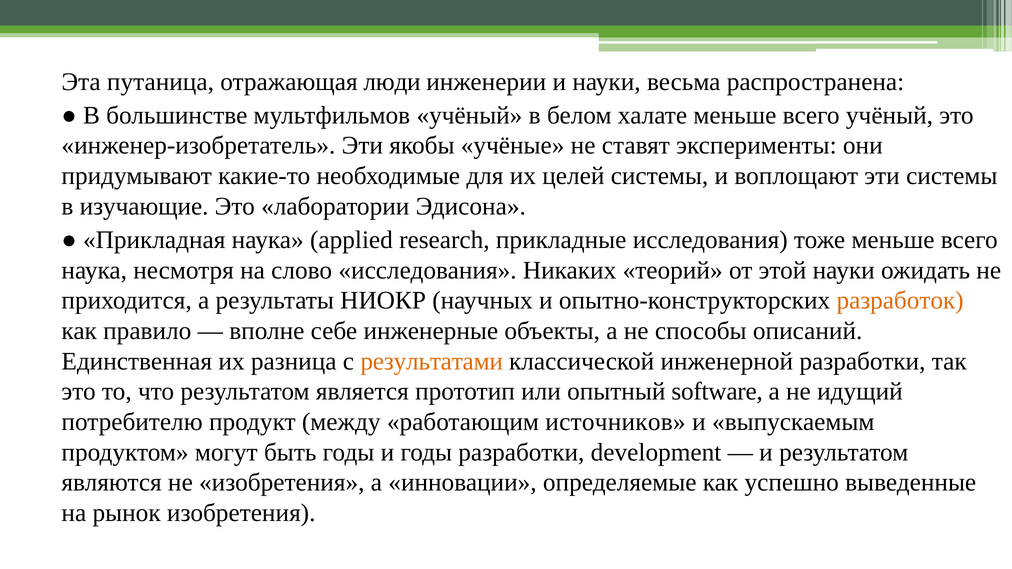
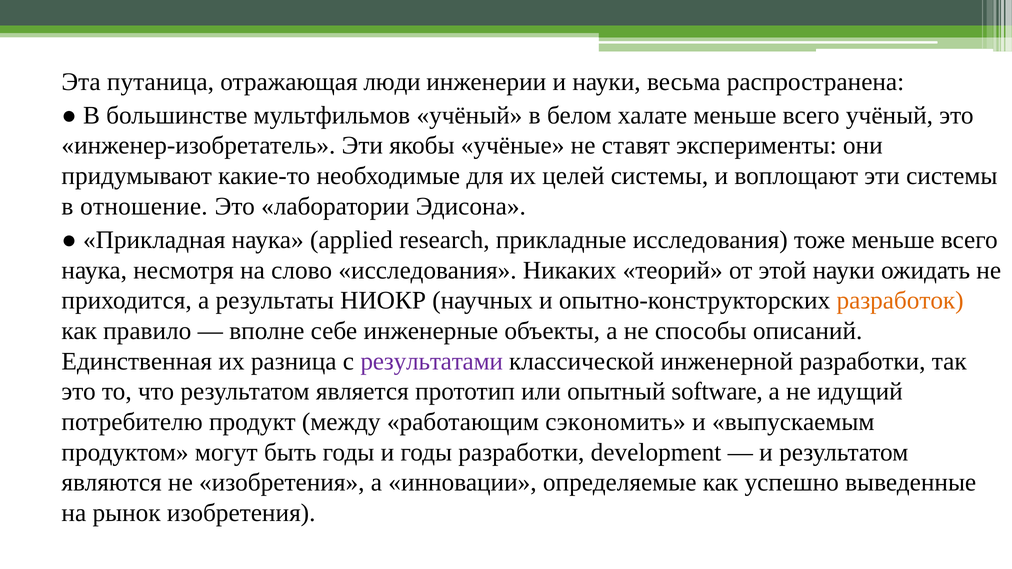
изучающие: изучающие -> отношение (144, 206)
результатами colour: orange -> purple (432, 361)
источников: источников -> сэкономить (615, 422)
